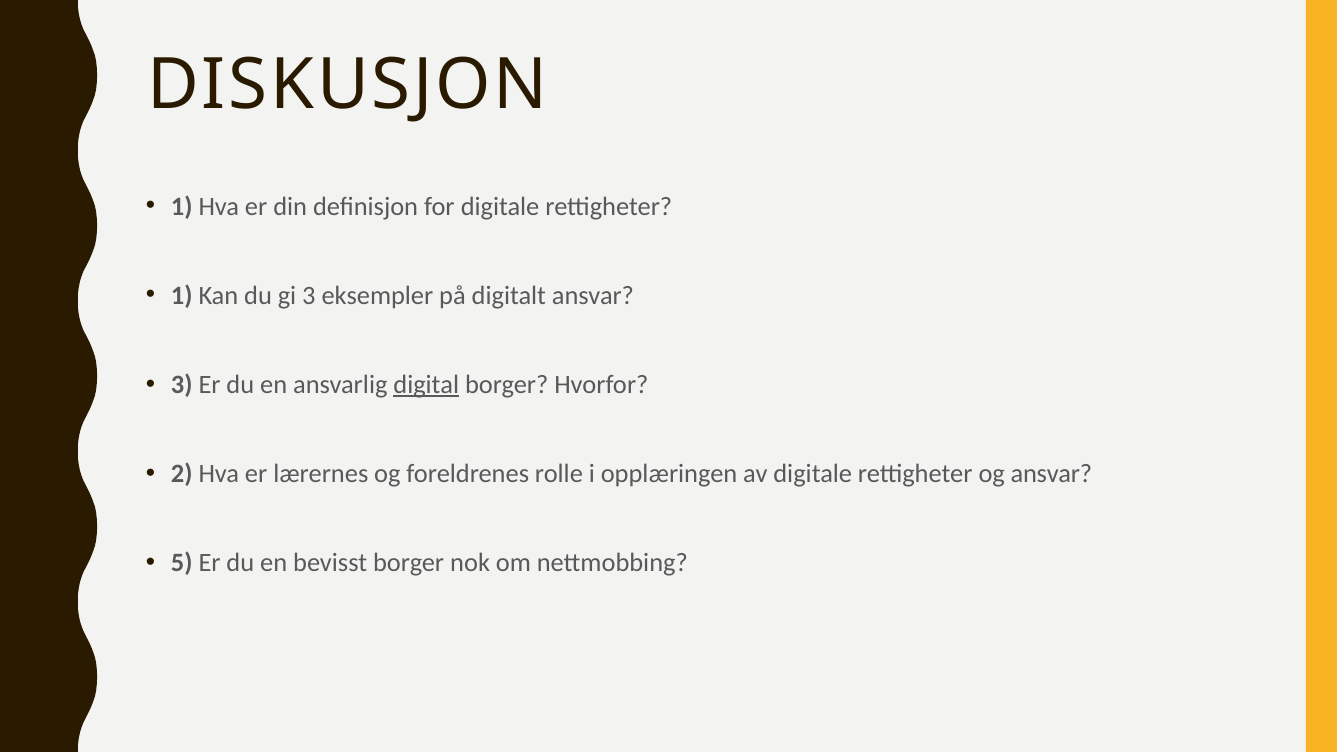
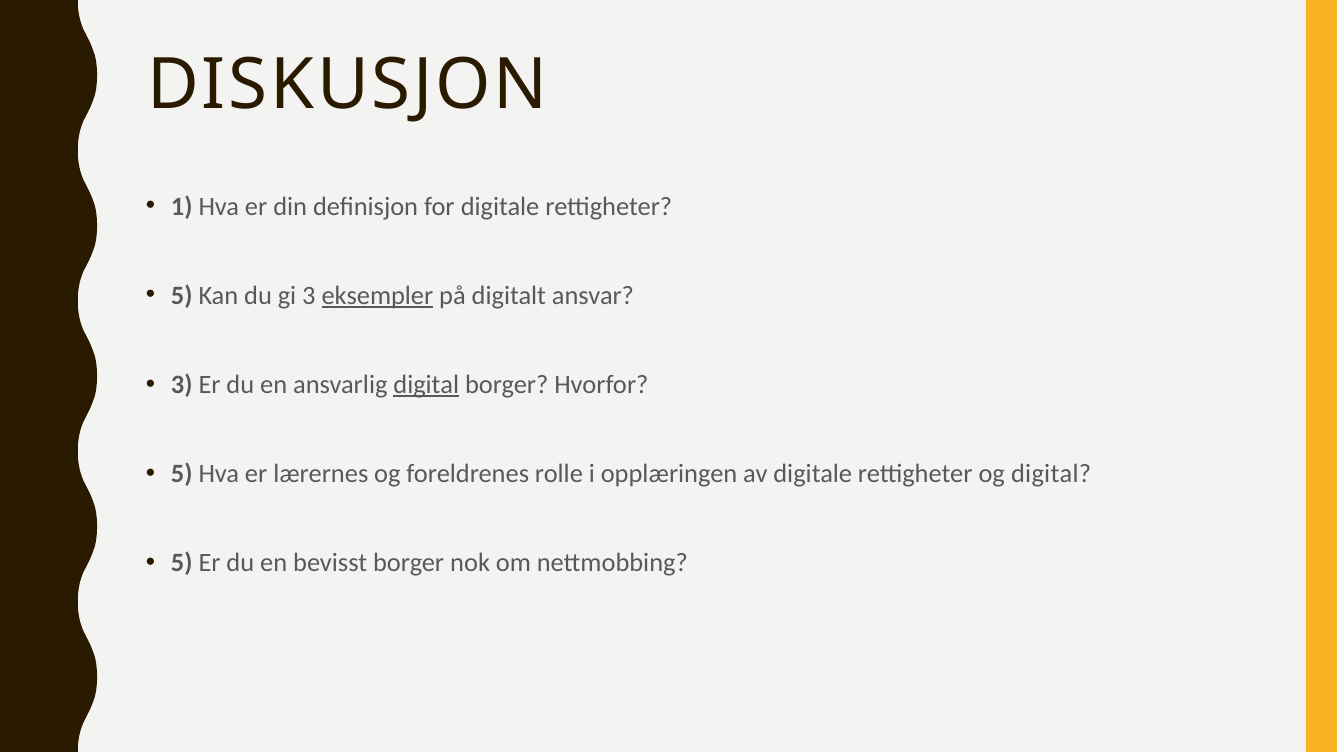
1: 1 -> 5 (182, 296)
eksempler underline: none -> present (377, 296)
2: 2 -> 5 (182, 474)
og ansvar: ansvar -> digital (1051, 474)
